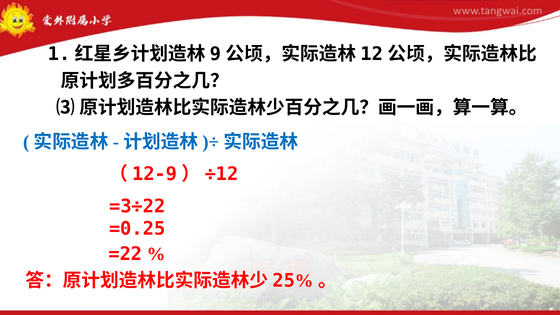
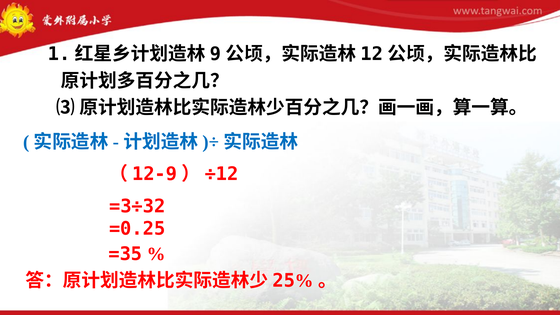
=3÷22: =3÷22 -> =3÷32 (137, 206)
=22: =22 -> =35 (125, 254)
